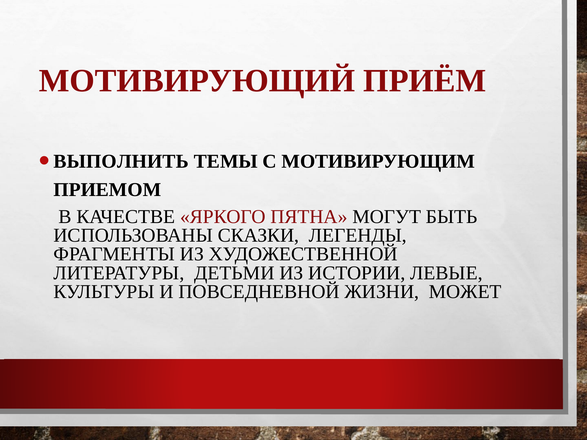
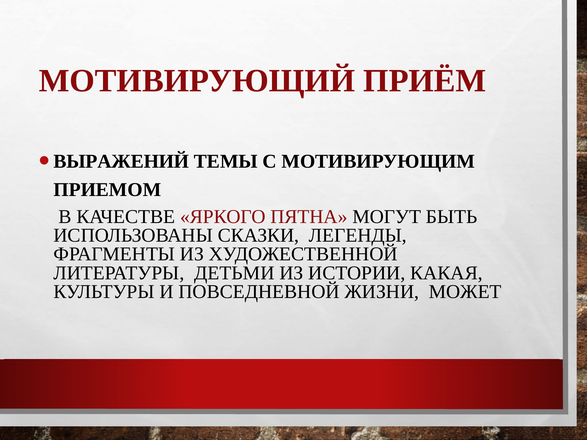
ВЫПОЛНИТЬ: ВЫПОЛНИТЬ -> ВЫРАЖЕНИЙ (121, 162)
ЛЕВЫЕ: ЛЕВЫЕ -> КАКАЯ (446, 273)
